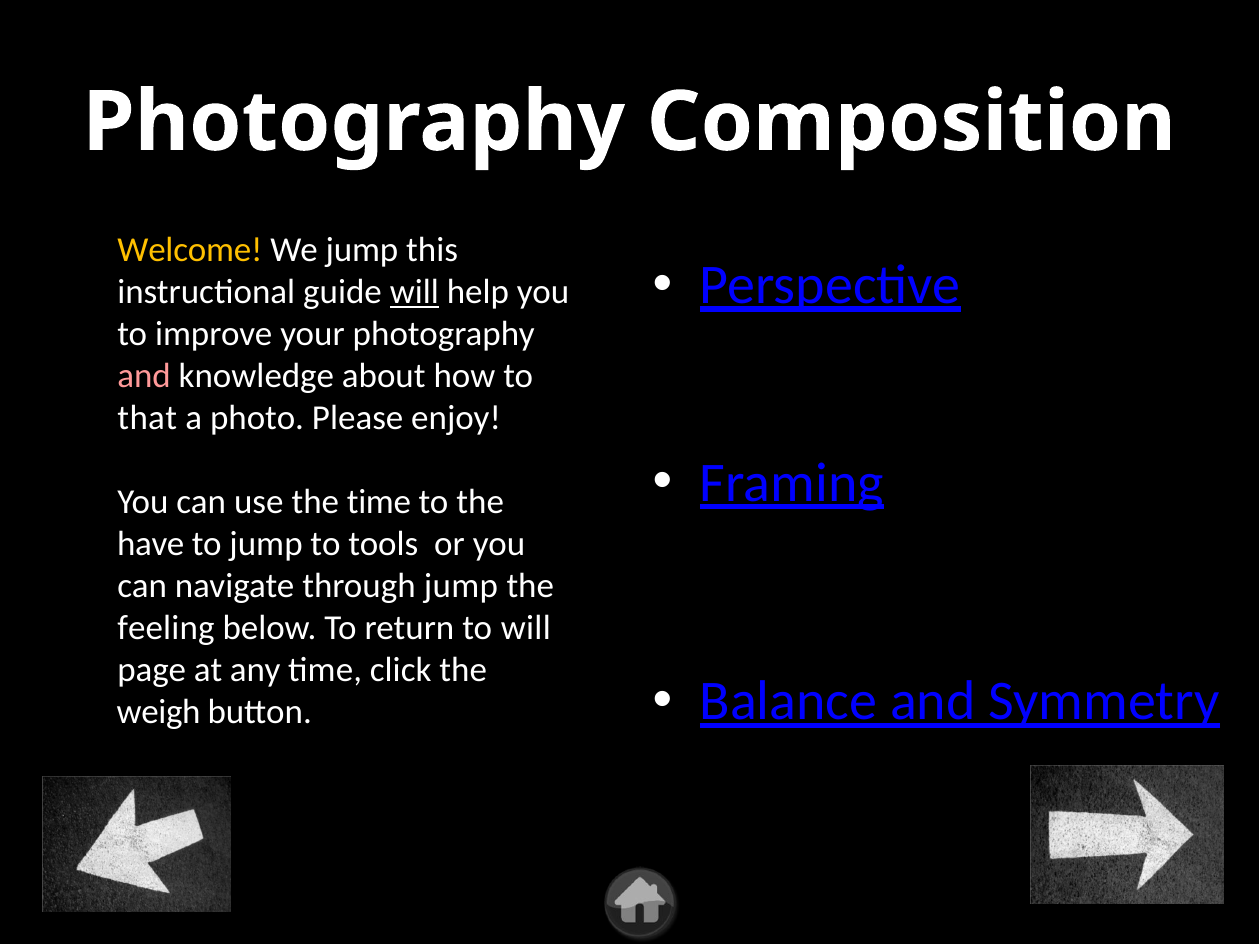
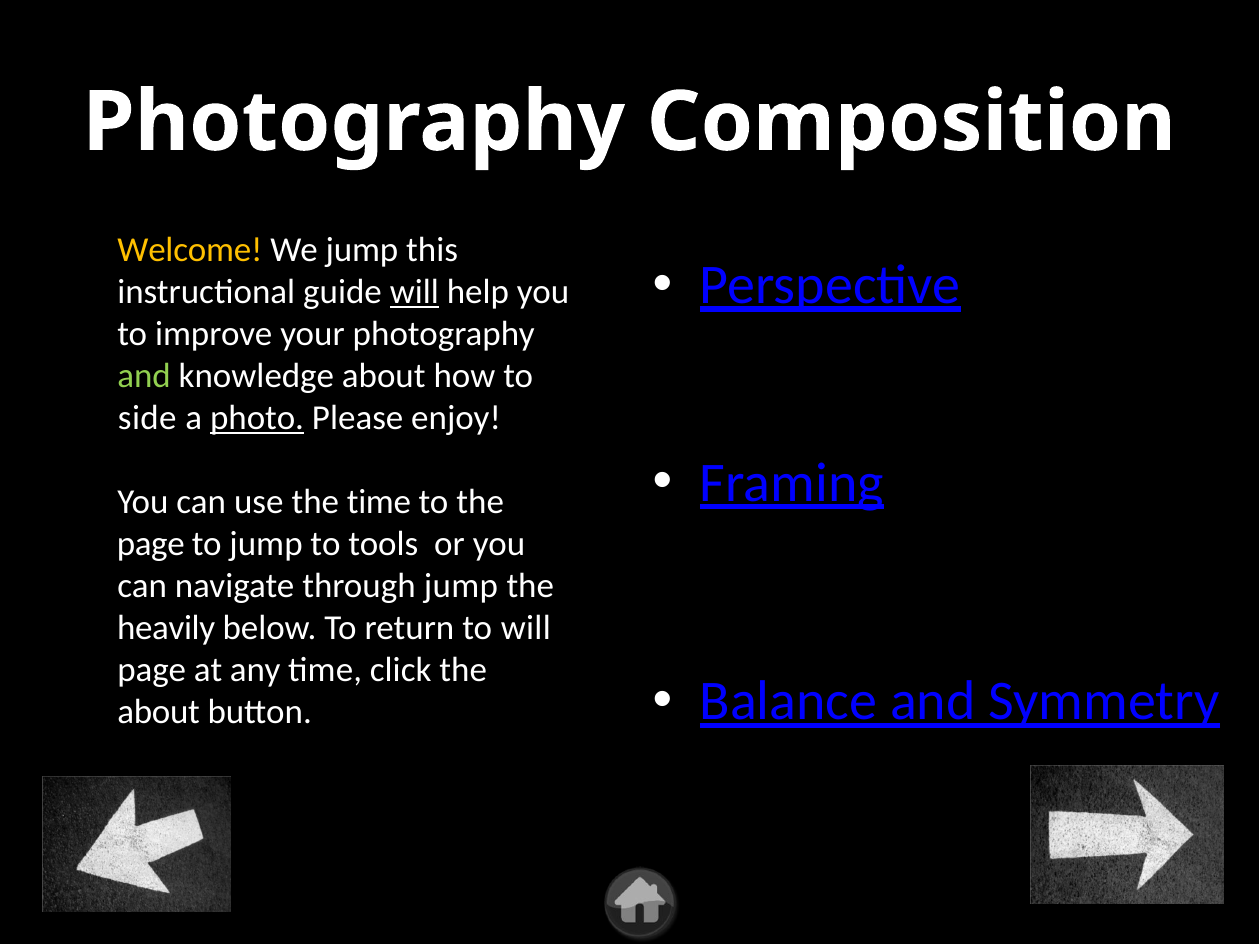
and colour: pink -> light green (144, 376)
that: that -> side (147, 418)
photo underline: none -> present (257, 418)
have: have -> page (151, 544)
feeling: feeling -> heavily (166, 628)
weigh: weigh -> about (159, 712)
